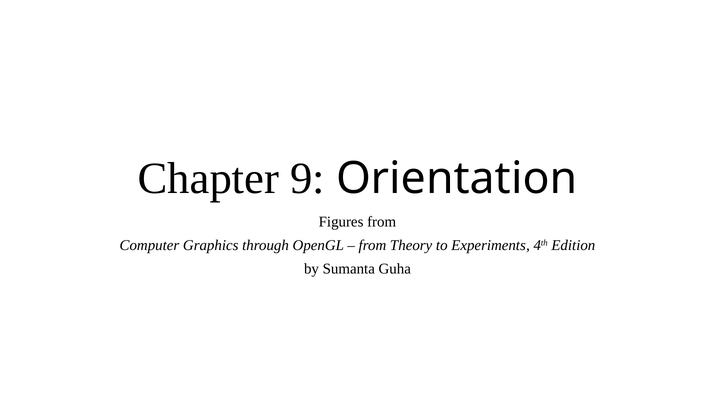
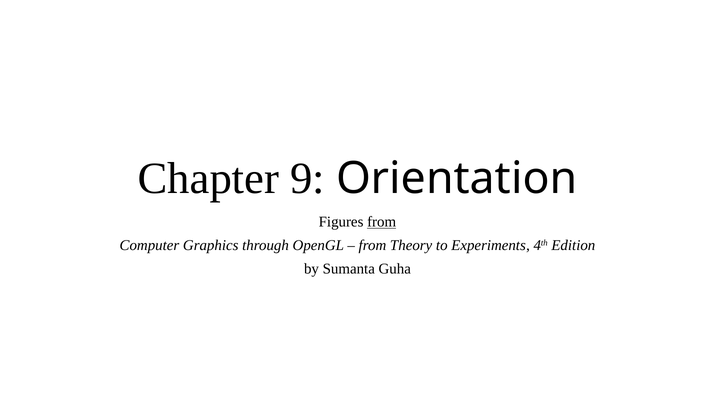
from underline: none -> present (382, 222)
